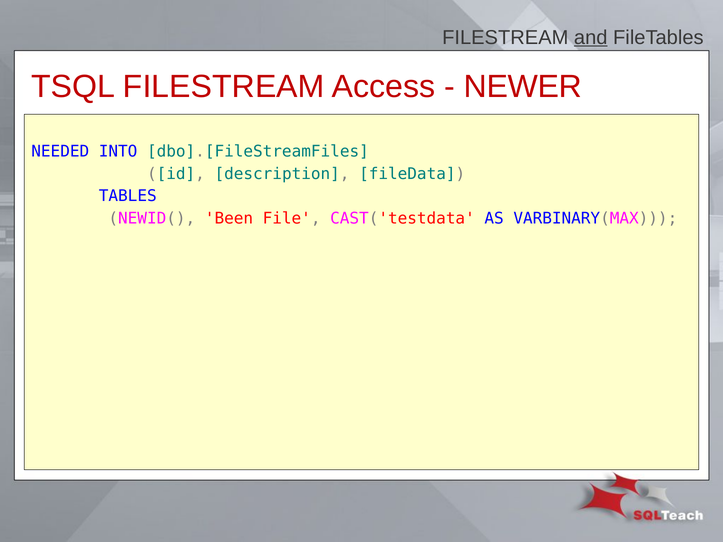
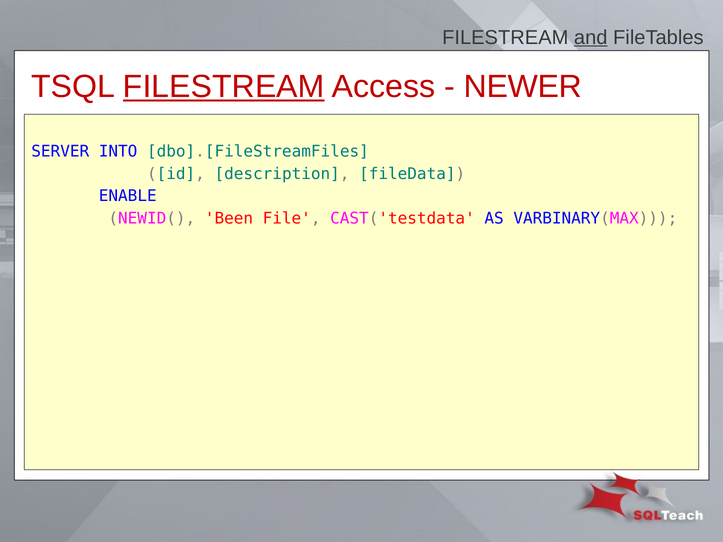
FILESTREAM underline: none -> present (224, 87)
NEEDED: NEEDED -> SERVER (60, 151)
TABLES: TABLES -> ENABLE (128, 196)
